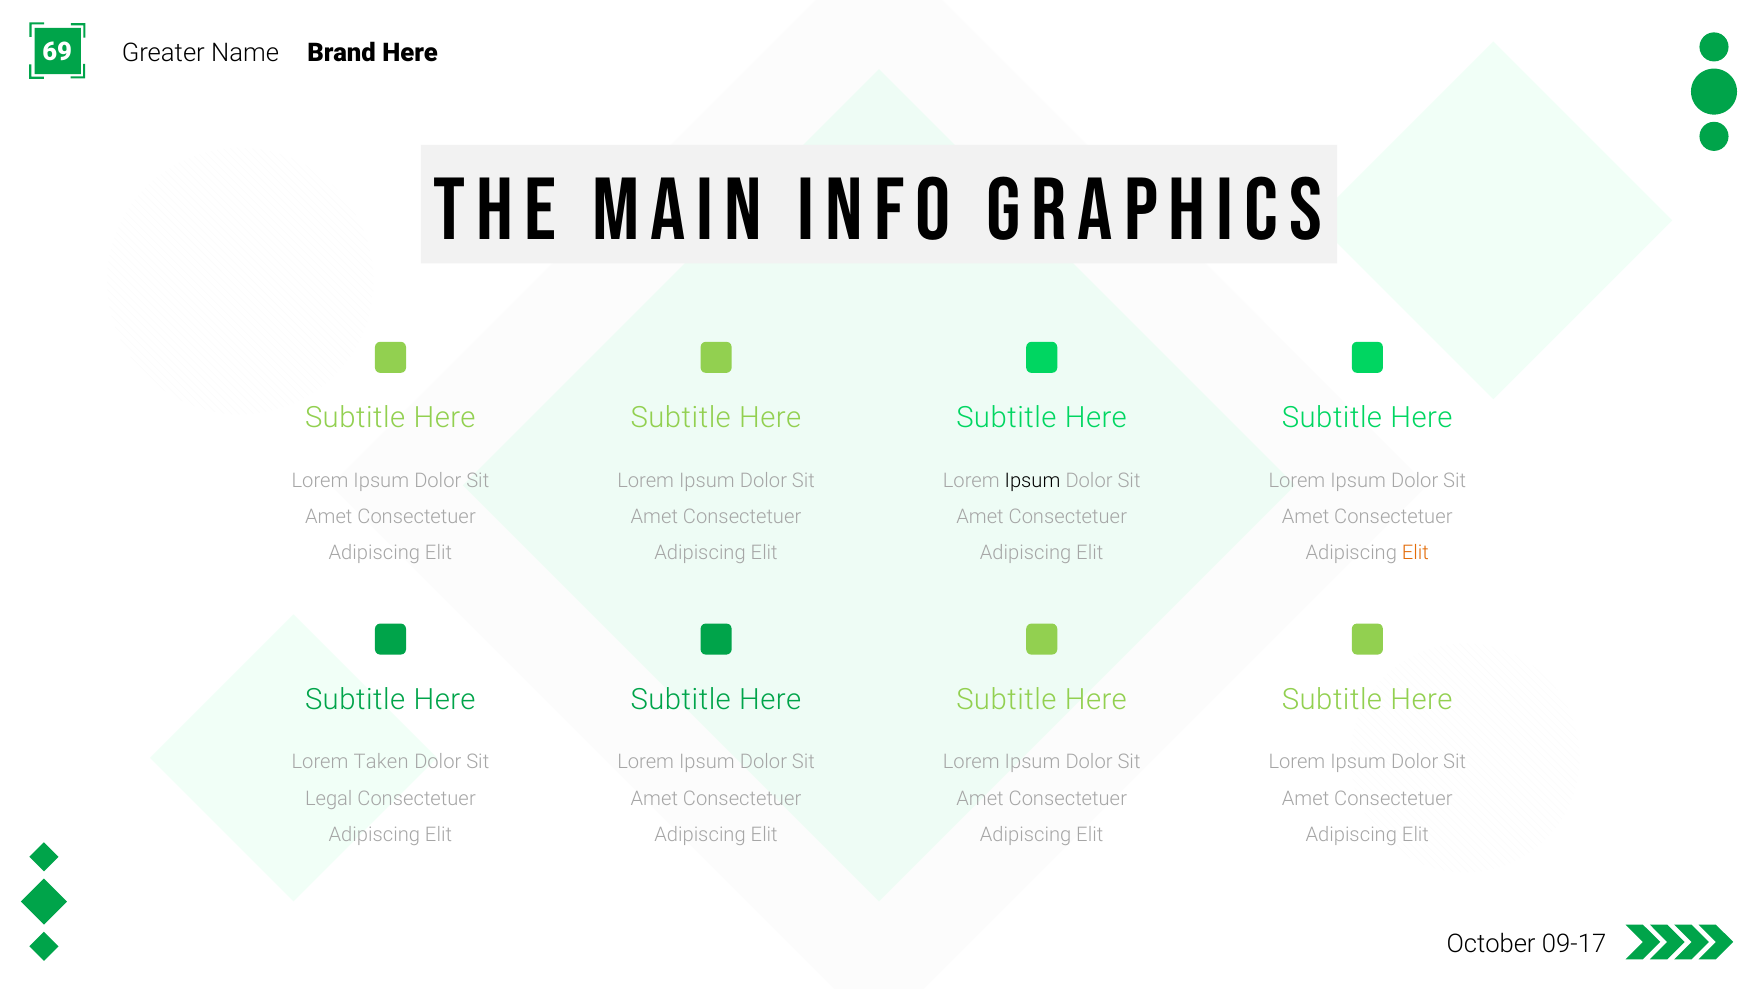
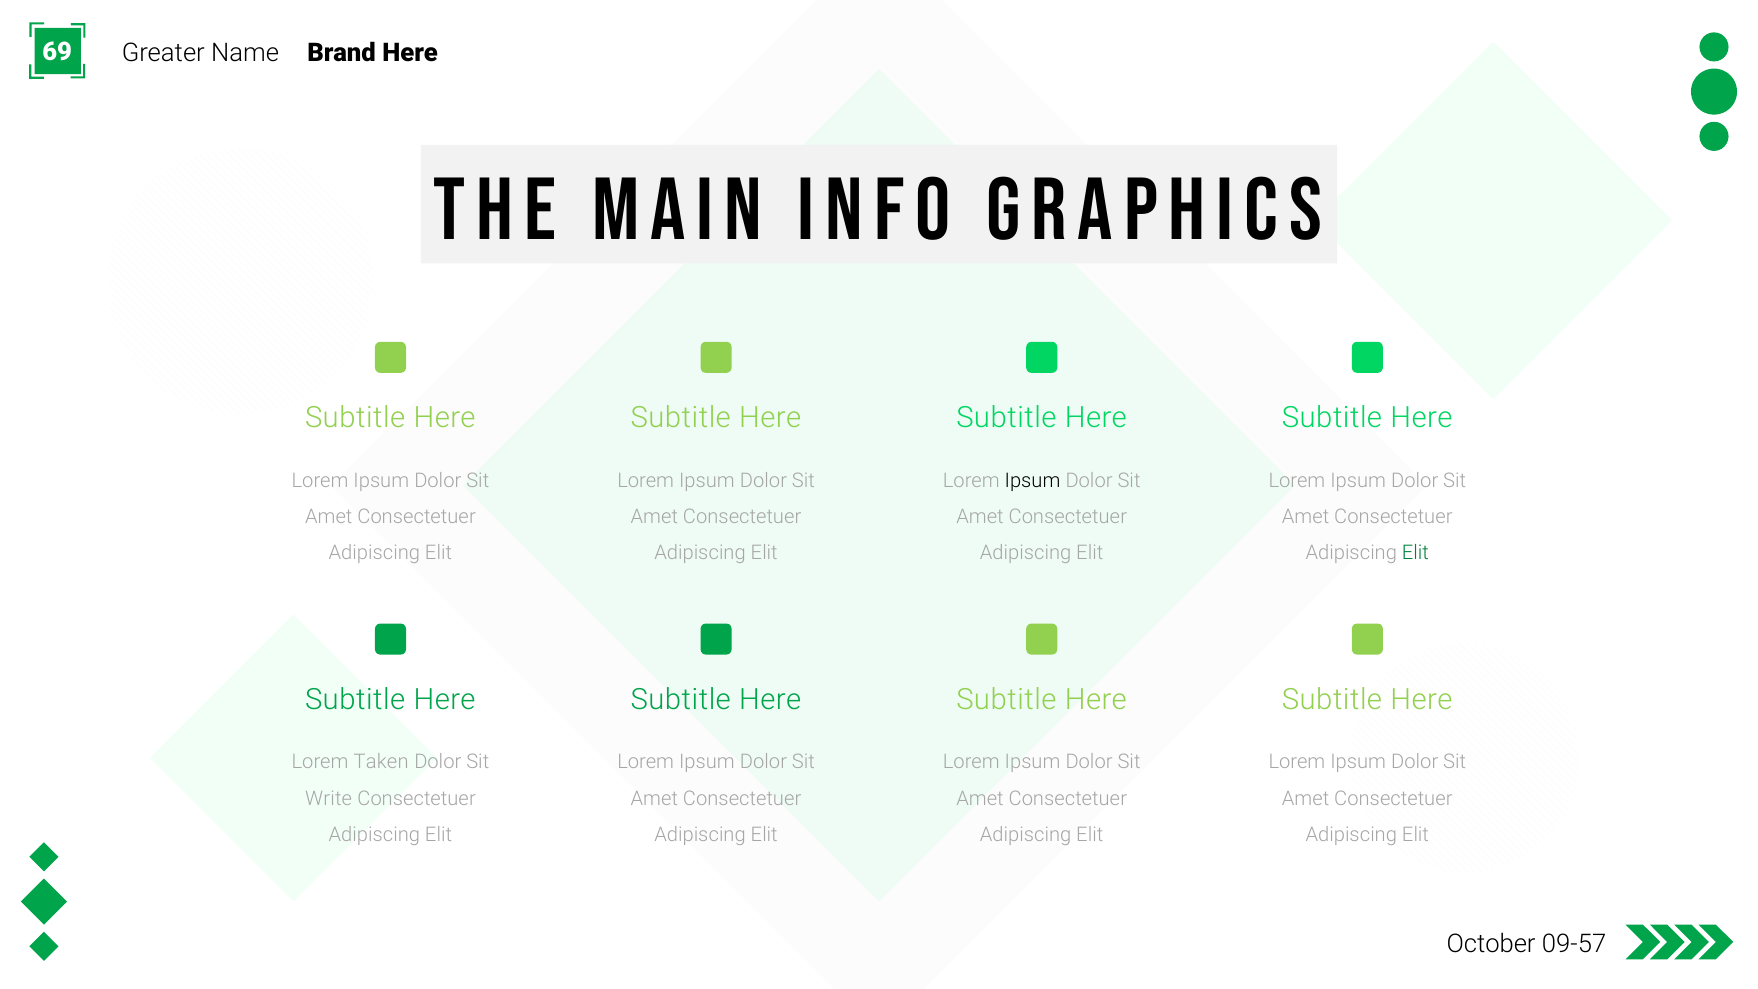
Elit colour: orange -> green (1415, 553)
Legal: Legal -> Write (329, 799)
09-17: 09-17 -> 09-57 (1574, 944)
